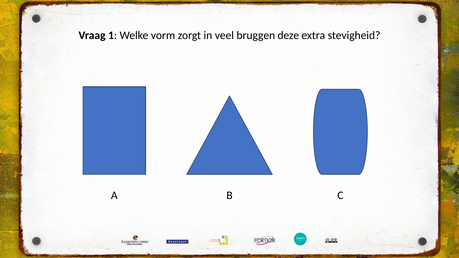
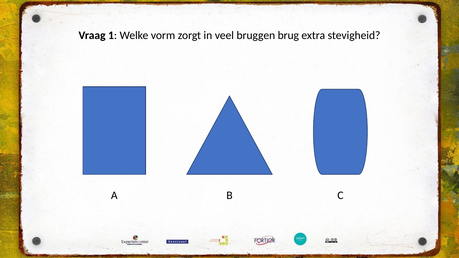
deze: deze -> brug (288, 35)
